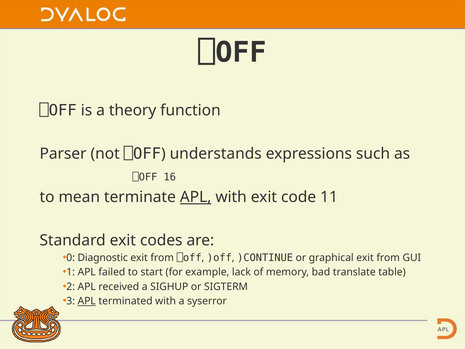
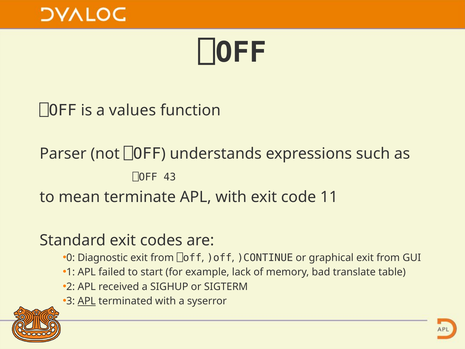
theory: theory -> values (132, 110)
16: 16 -> 43 (170, 177)
APL underline: present -> none (196, 197)
